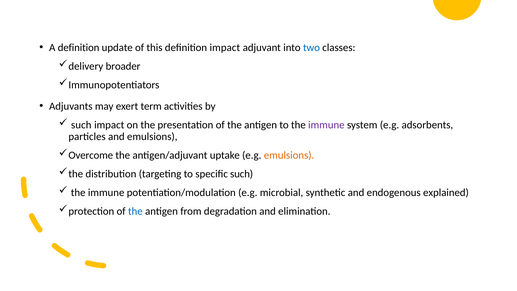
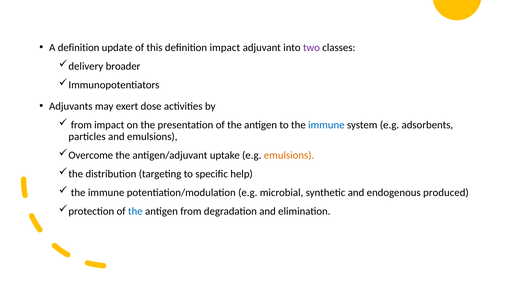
two colour: blue -> purple (311, 48)
term: term -> dose (151, 106)
such: such -> from (81, 125)
immune colour: purple -> blue (326, 125)
specific such: such -> help (242, 174)
explained: explained -> produced (446, 192)
